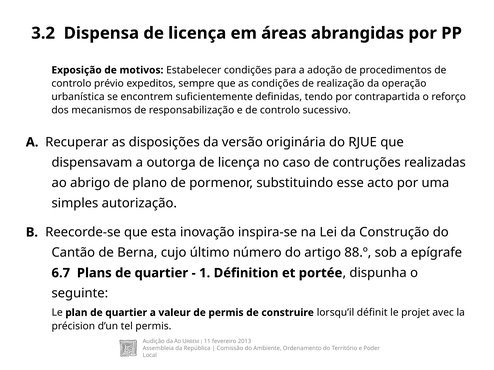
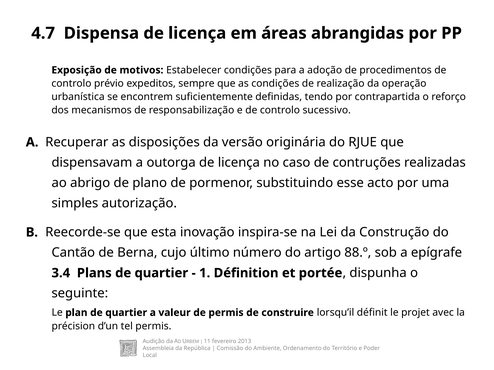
3.2: 3.2 -> 4.7 (43, 33)
6.7: 6.7 -> 3.4 (61, 273)
